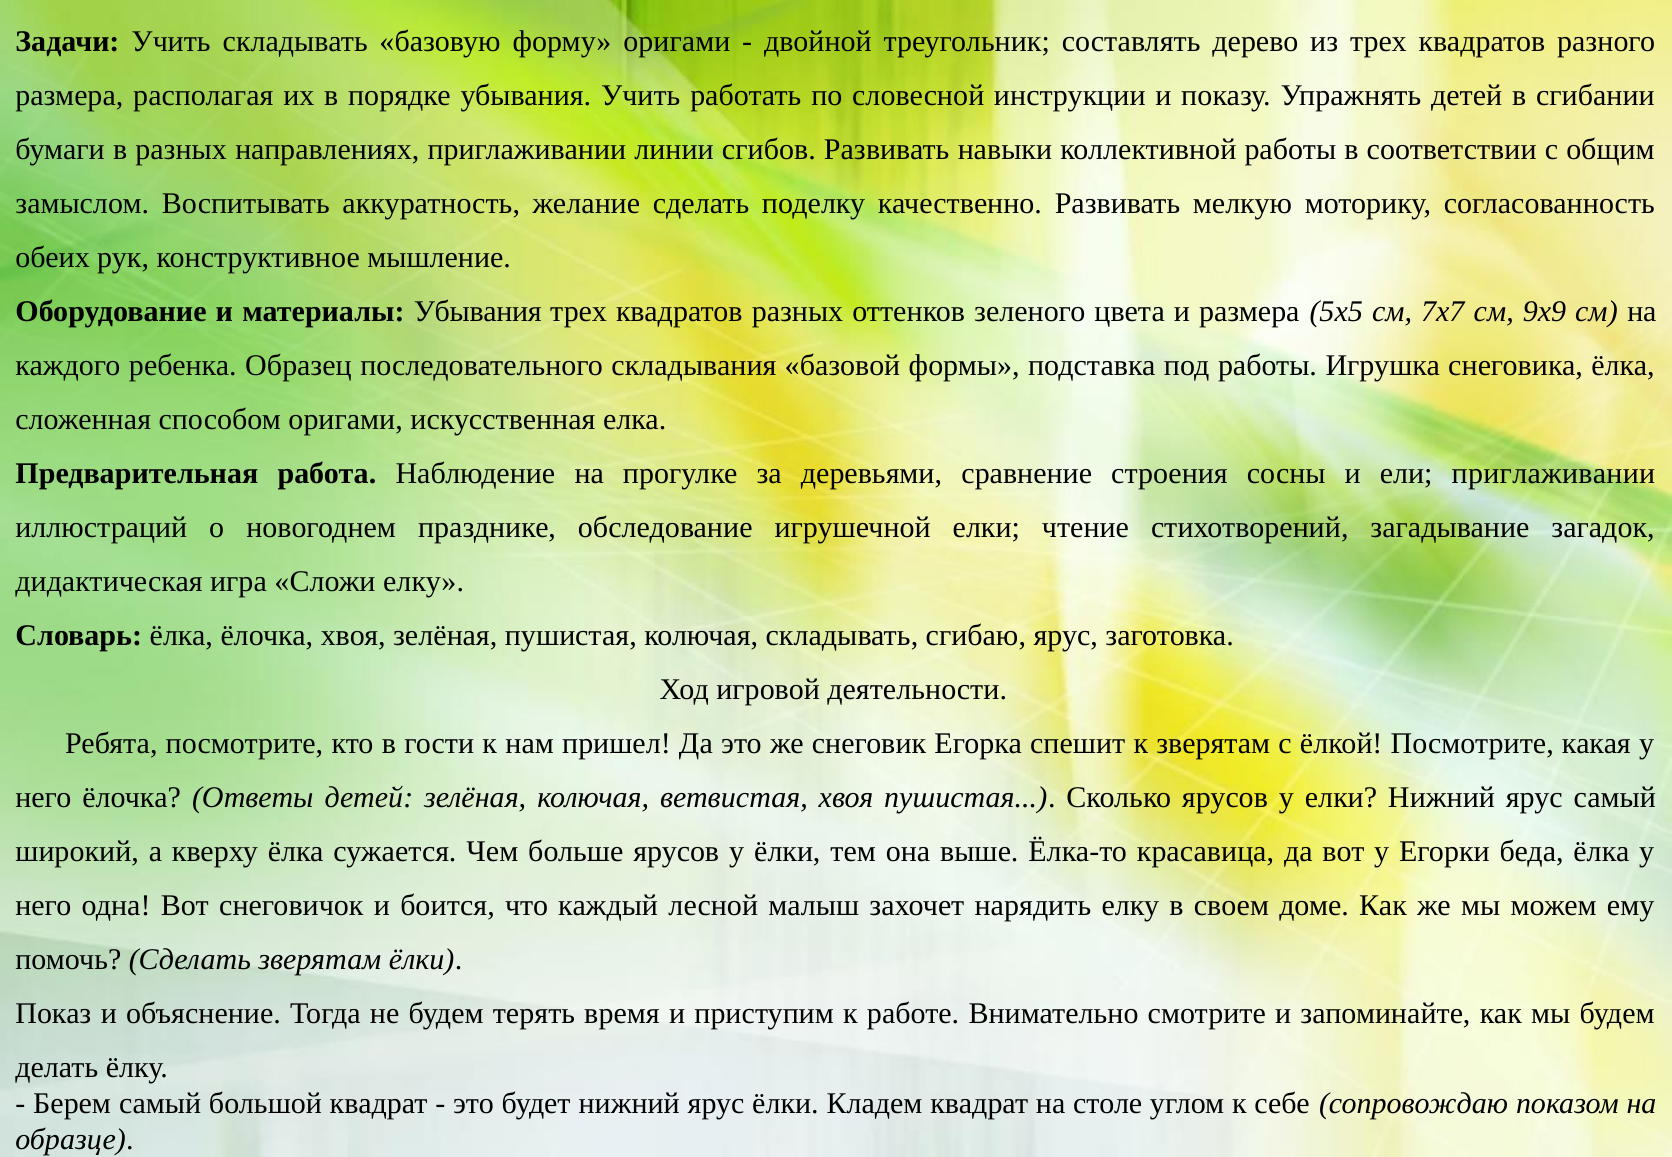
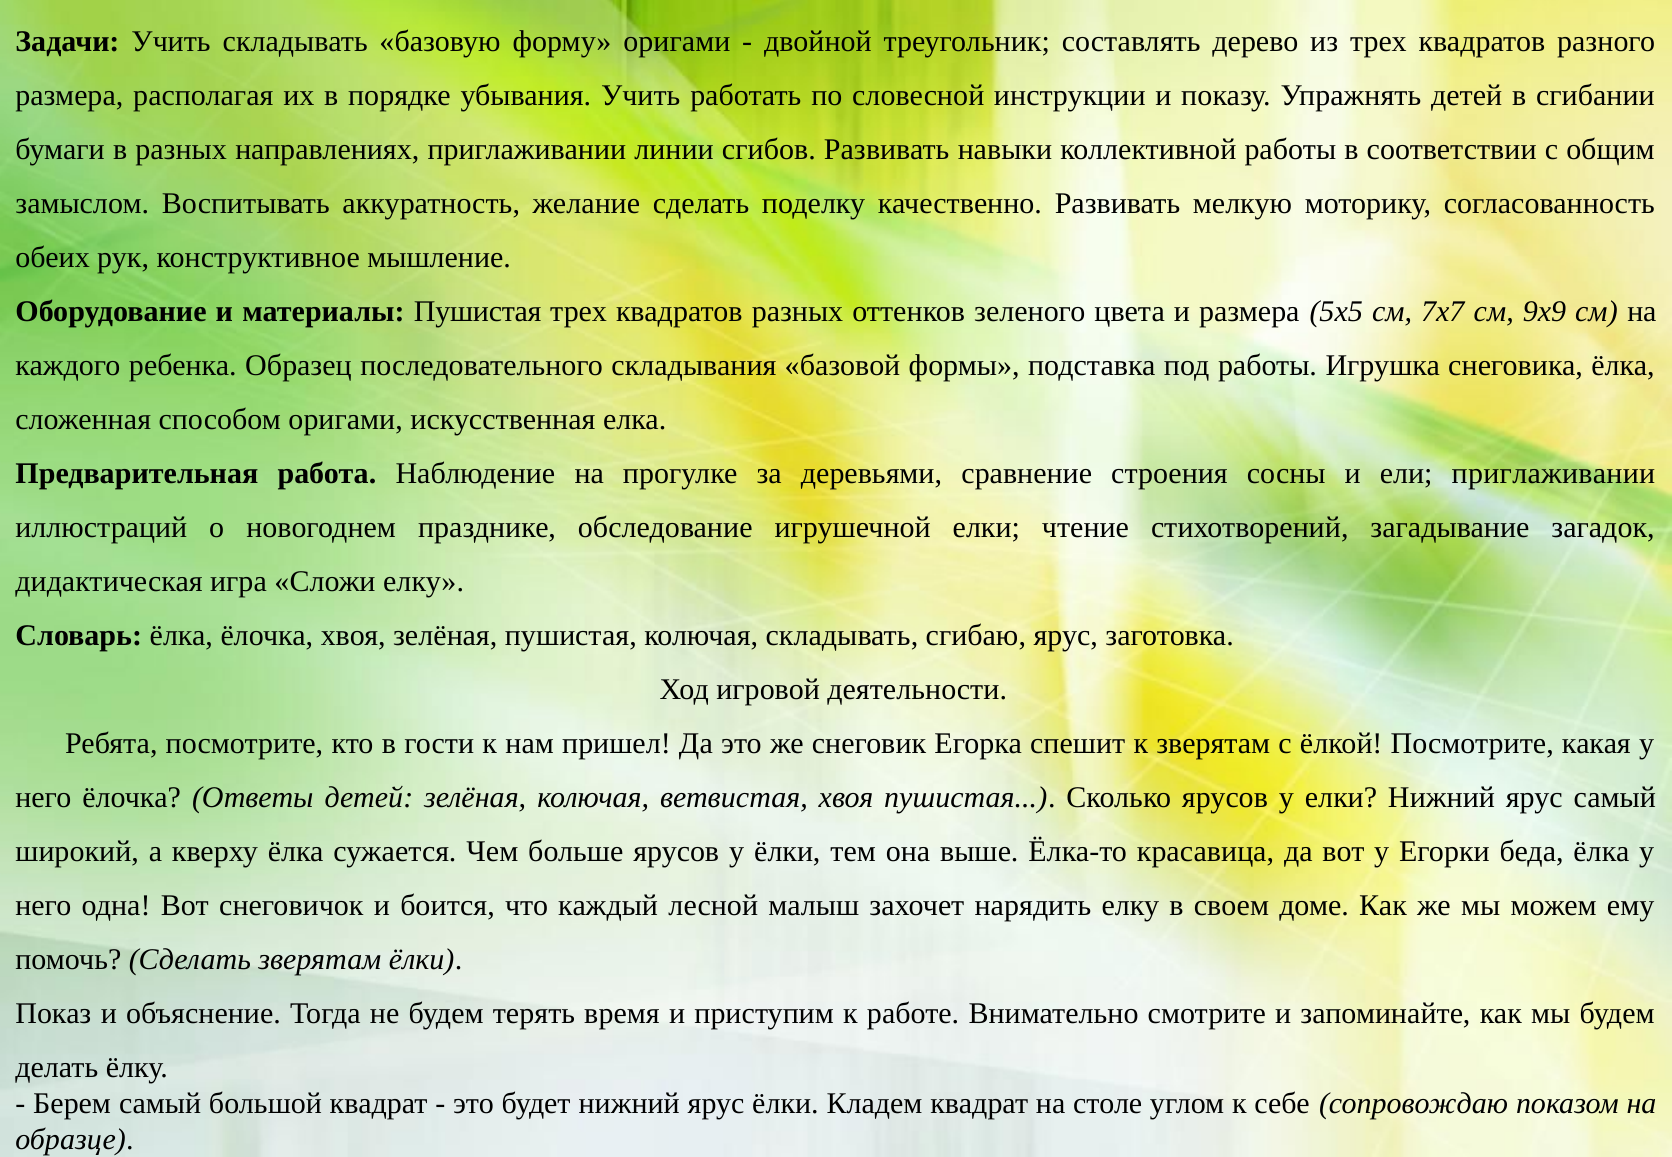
материалы Убывания: Убывания -> Пушистая (478, 311)
